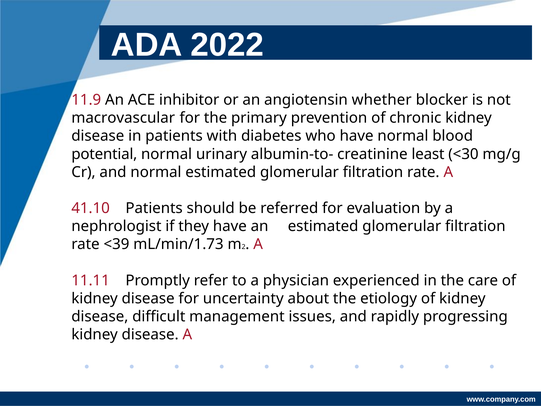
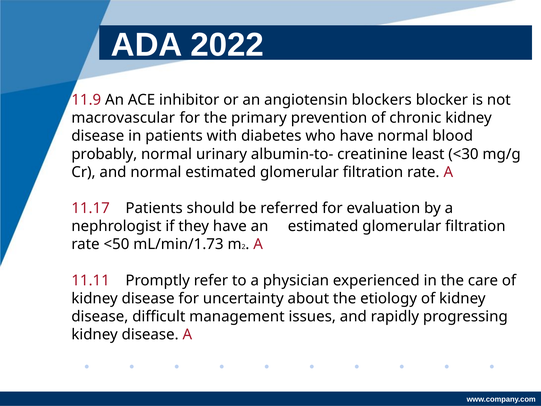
whether: whether -> blockers (382, 100)
potential: potential -> probably (104, 154)
41.10: 41.10 -> 11.17 (91, 208)
<39: <39 -> <50 (116, 244)
